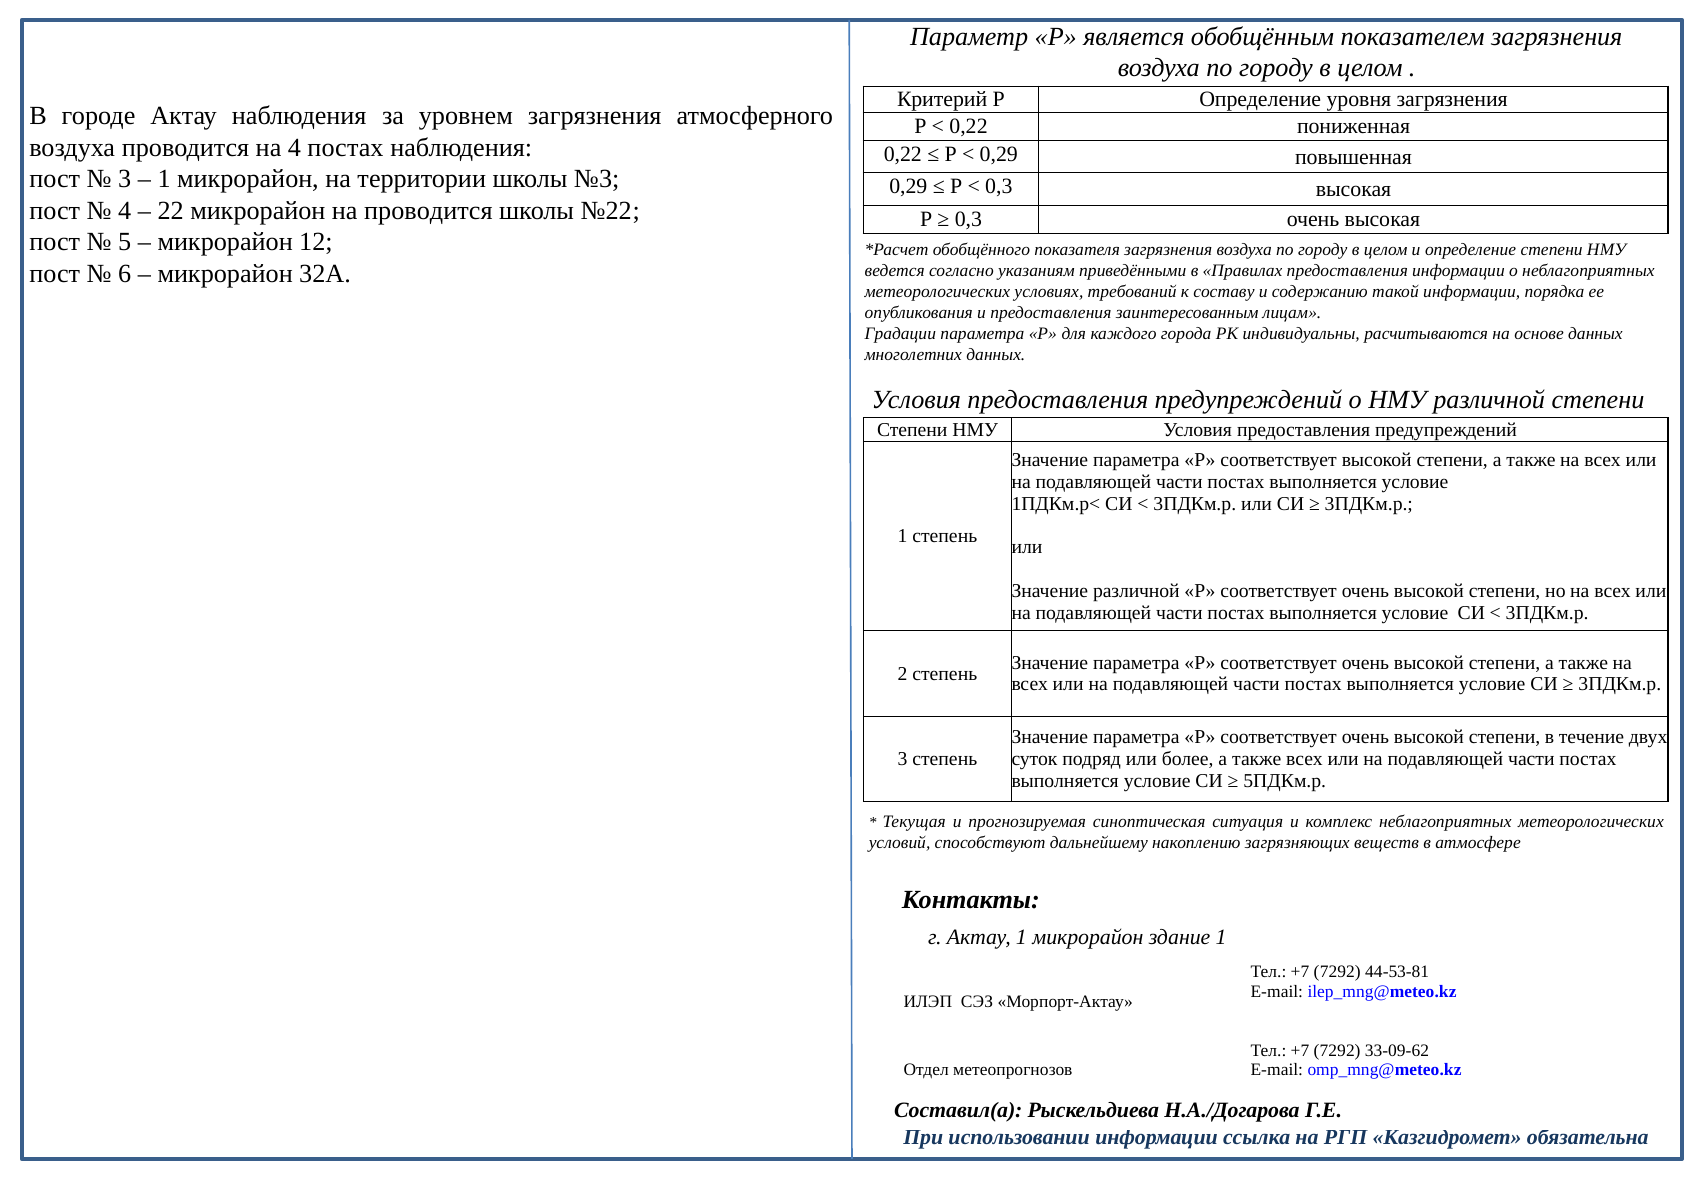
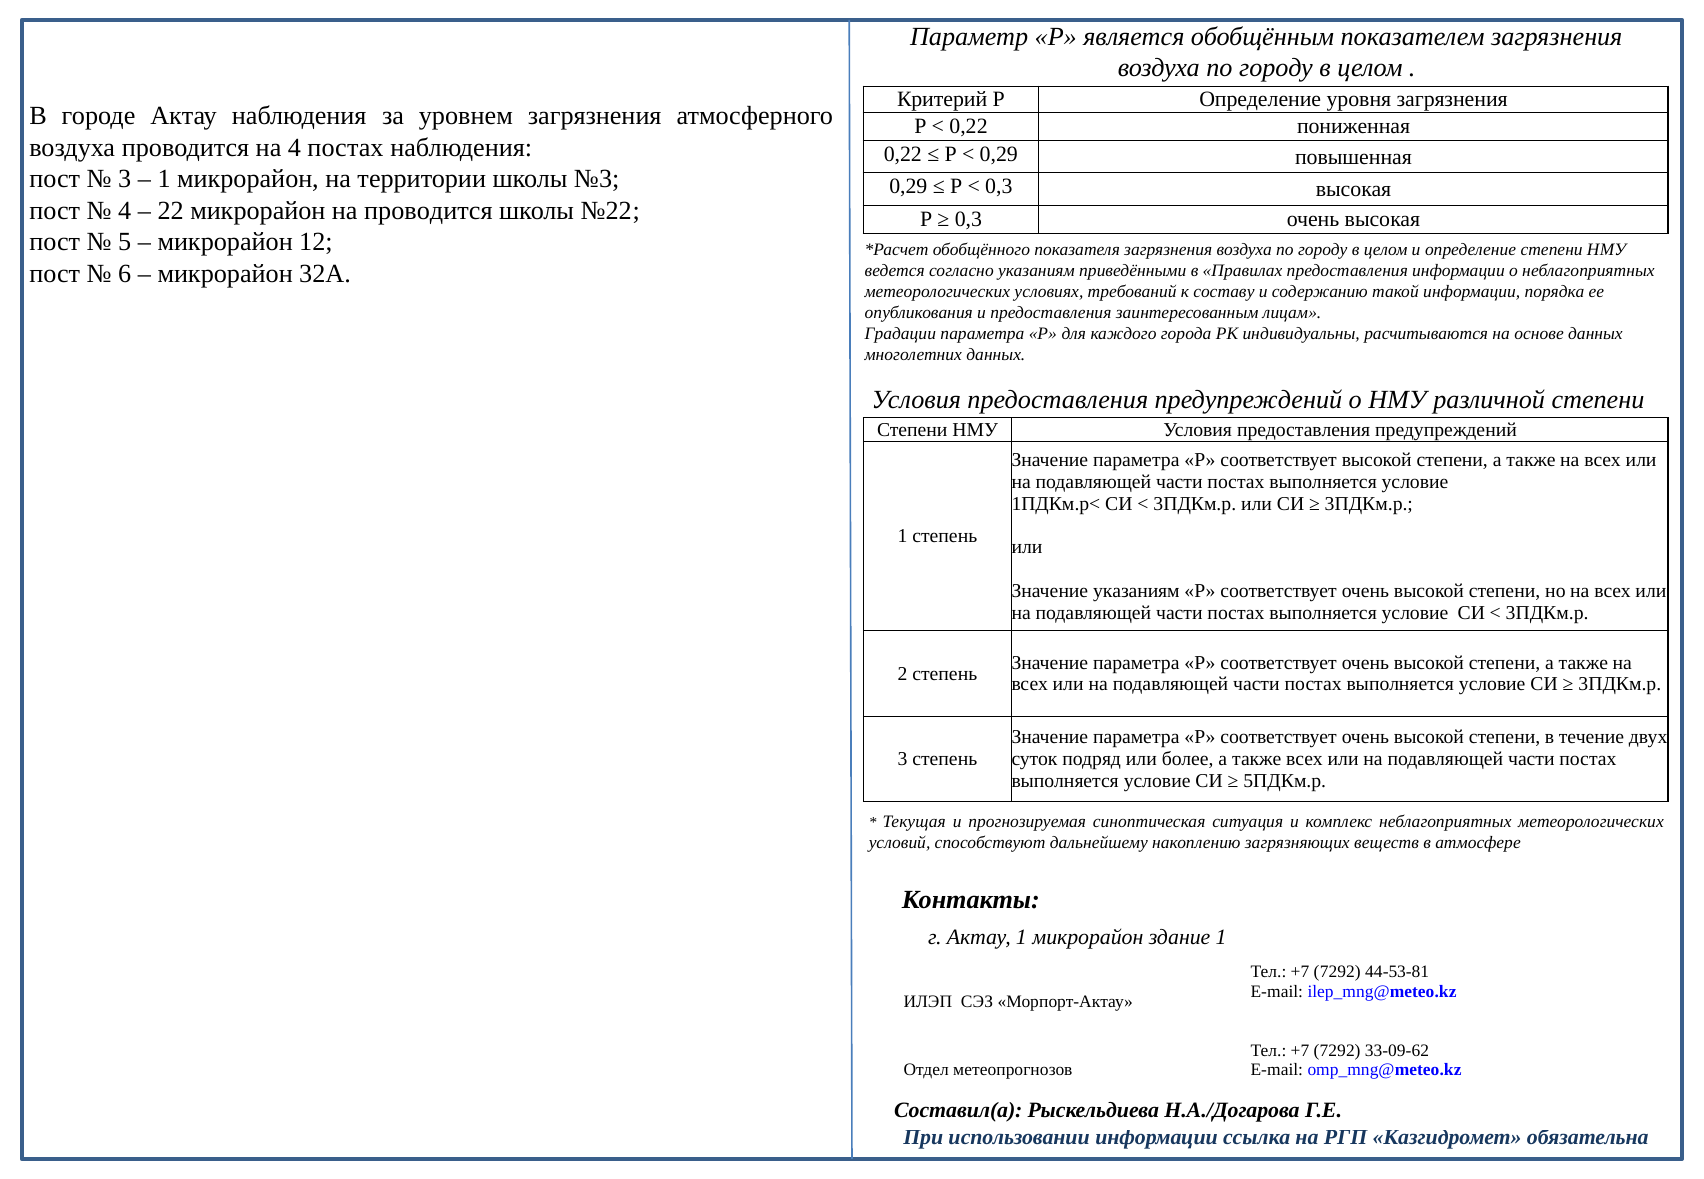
Значение различной: различной -> указаниям (1136, 591)
